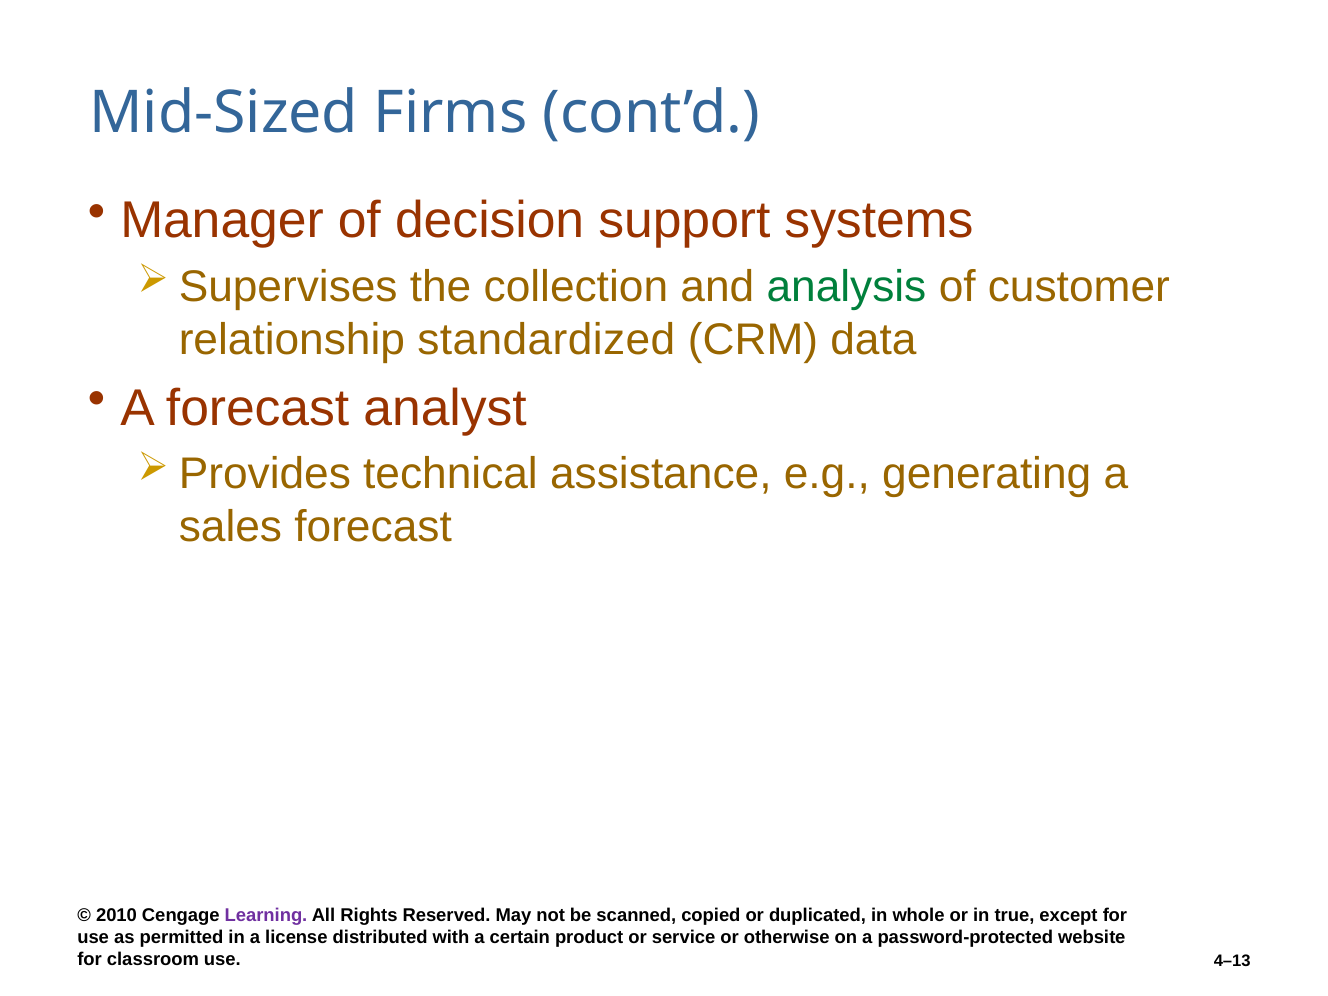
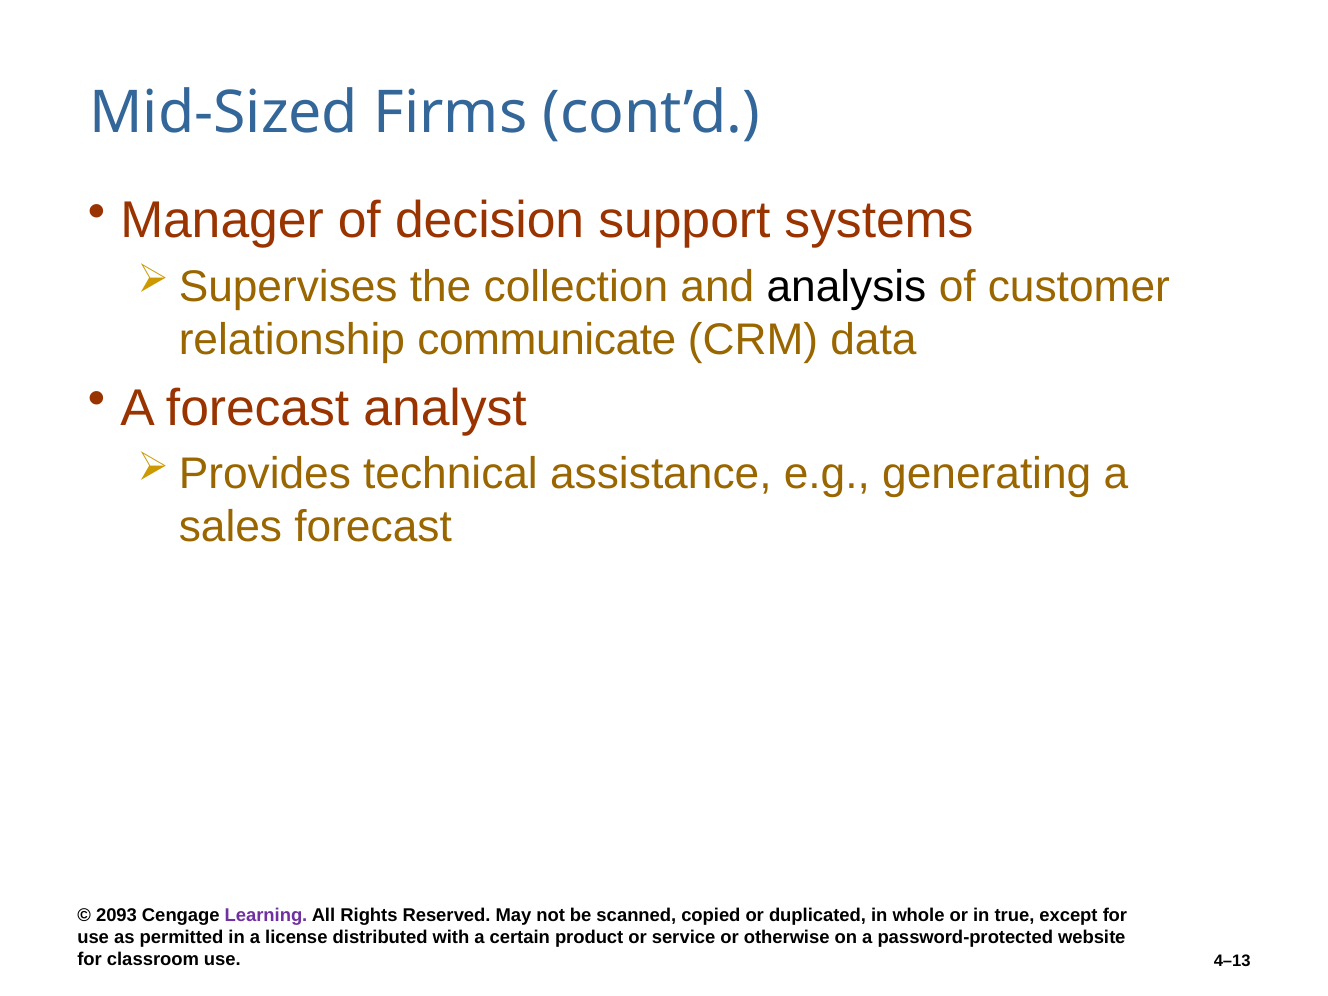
analysis colour: green -> black (846, 287)
standardized: standardized -> communicate (547, 340)
2010: 2010 -> 2093 (117, 915)
